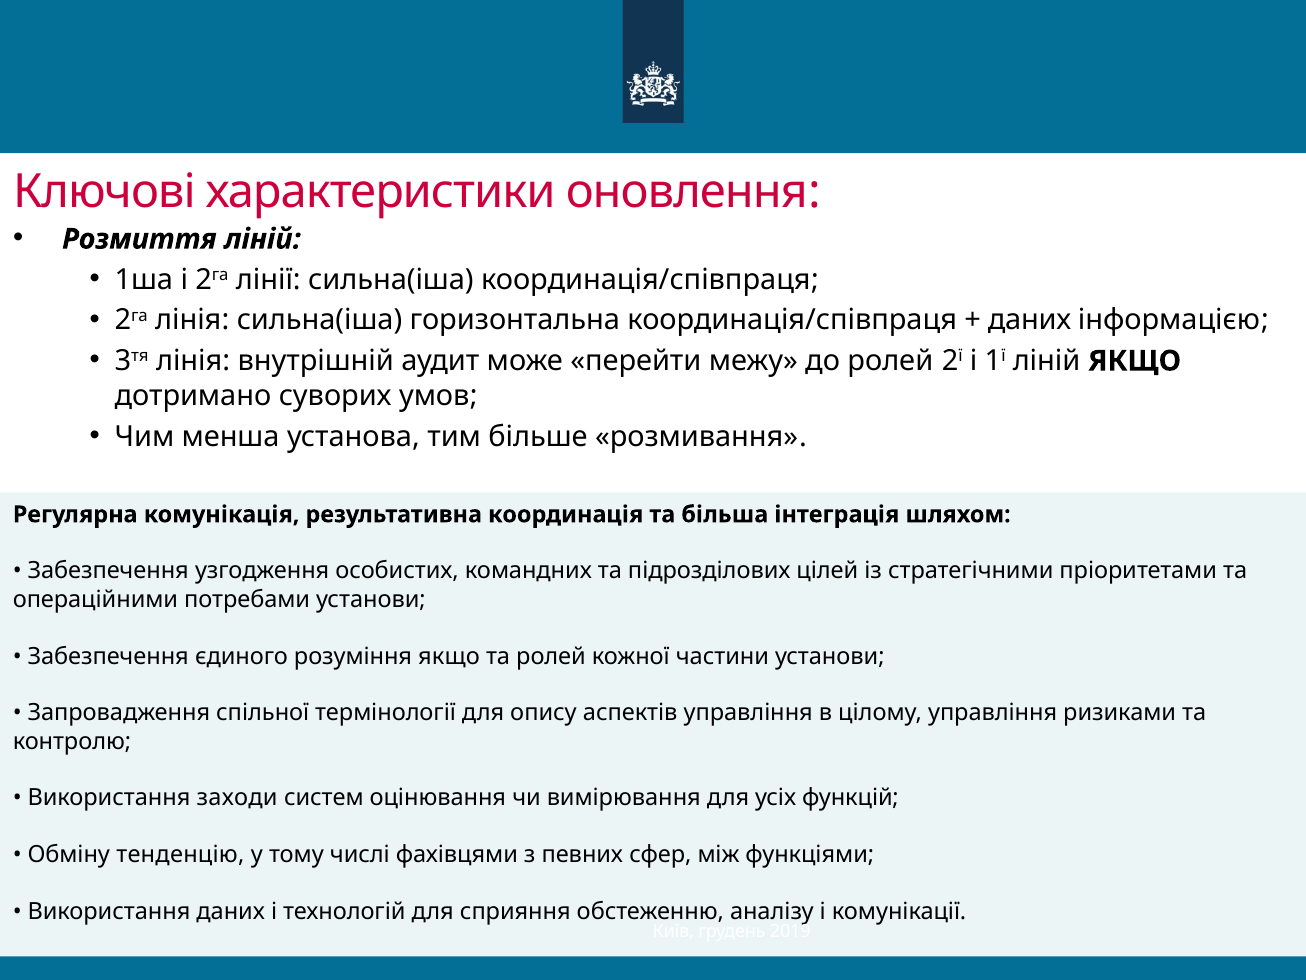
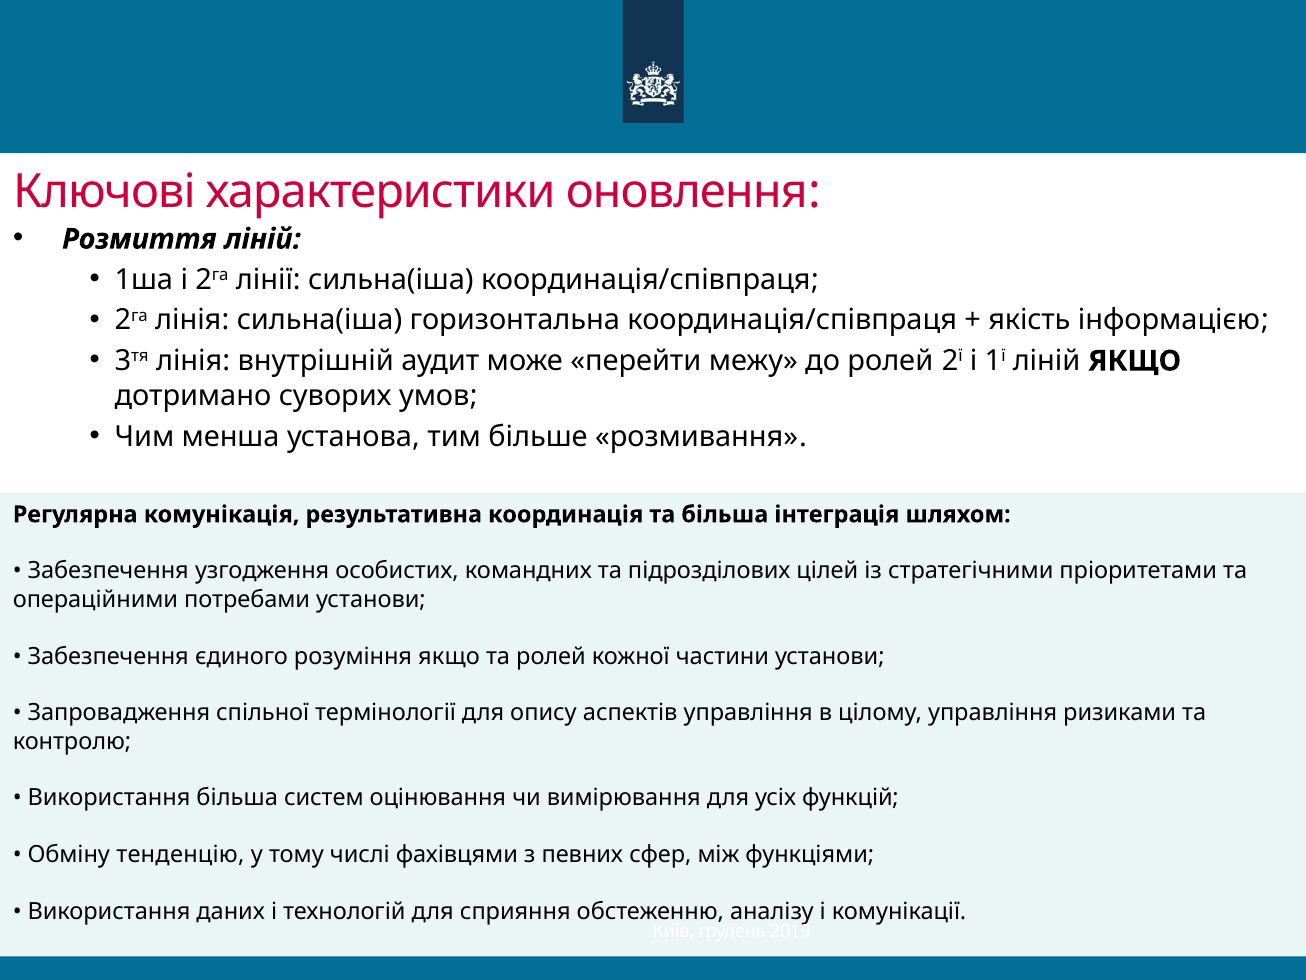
даних: даних -> якість (1029, 320)
Використання заходи: заходи -> більша (237, 798)
